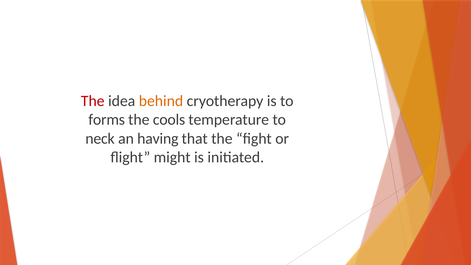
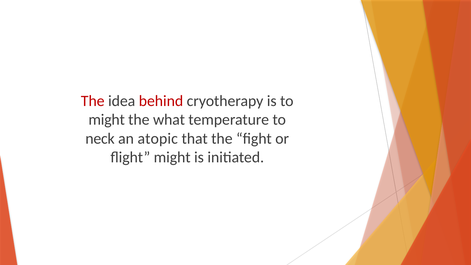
behind colour: orange -> red (161, 101)
forms: forms -> might (107, 120)
cools: cools -> what (169, 120)
having: having -> atopic (158, 139)
